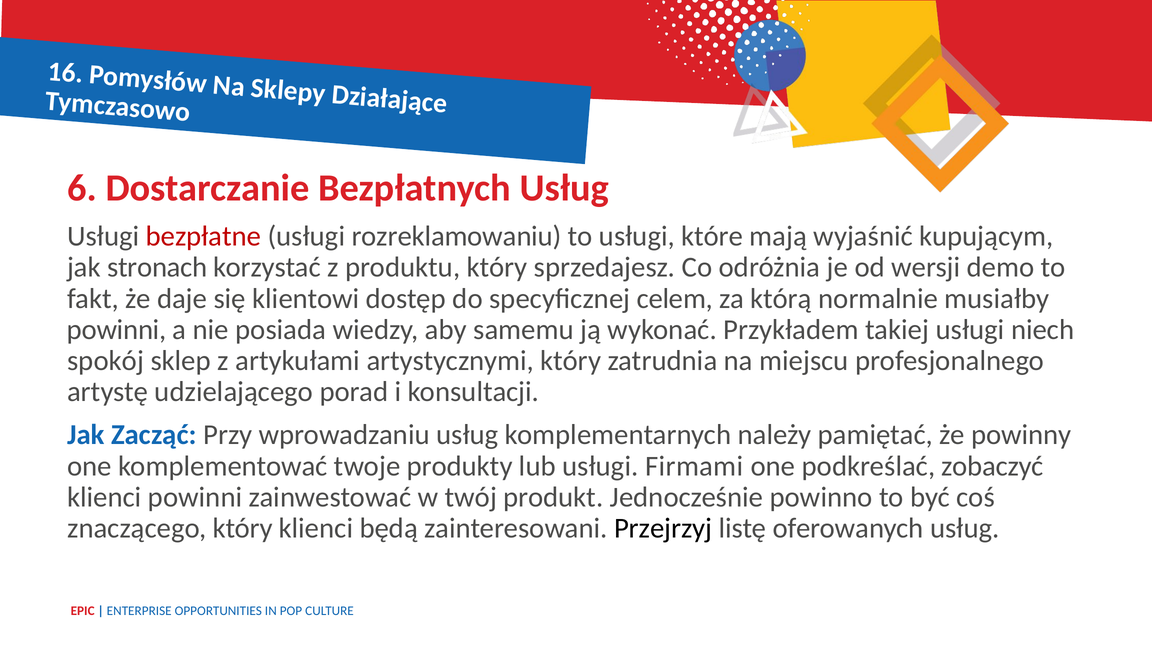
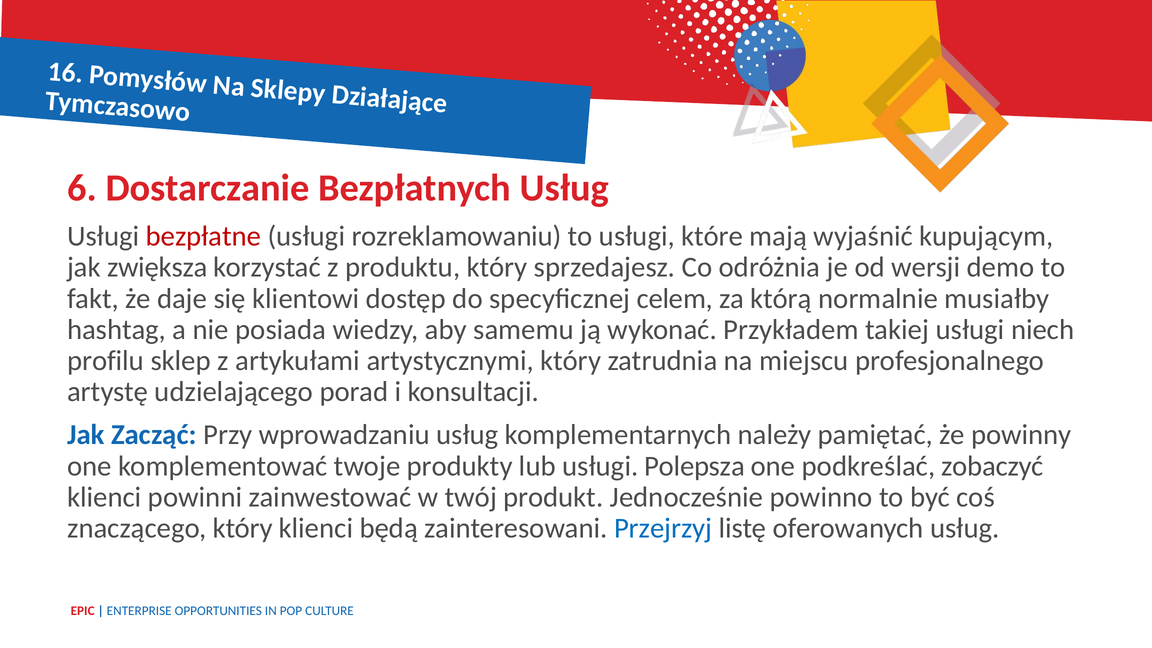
stronach: stronach -> zwiększa (157, 267)
powinni: powinni -> hashtag (117, 330)
spokój: spokój -> profilu (106, 361)
Firmami: Firmami -> Polepsza (695, 466)
Przejrzyj colour: black -> blue (663, 528)
